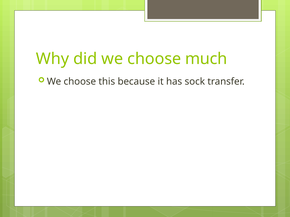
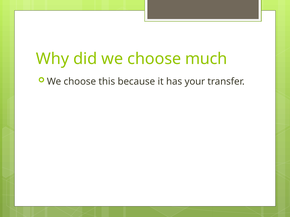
sock: sock -> your (195, 82)
